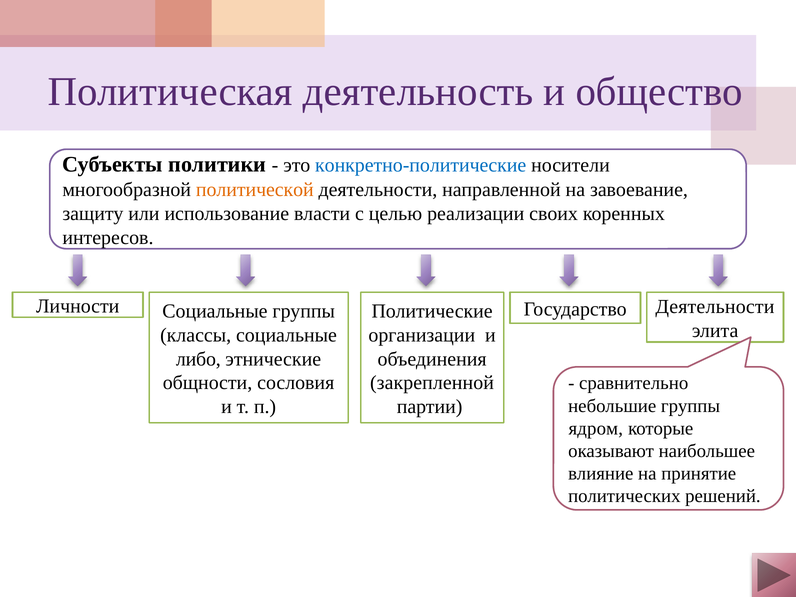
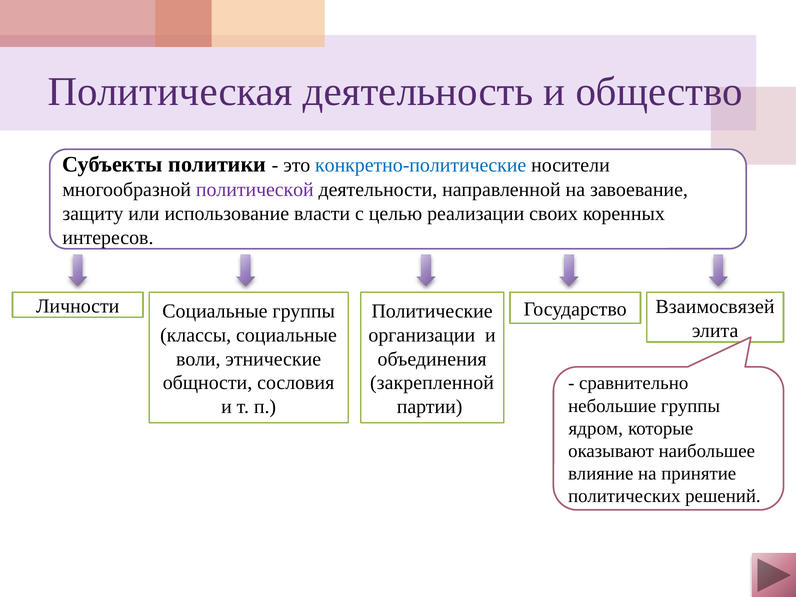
политической colour: orange -> purple (255, 190)
Государство Деятельности: Деятельности -> Взаимосвязей (715, 307)
либо: либо -> воли (198, 359)
